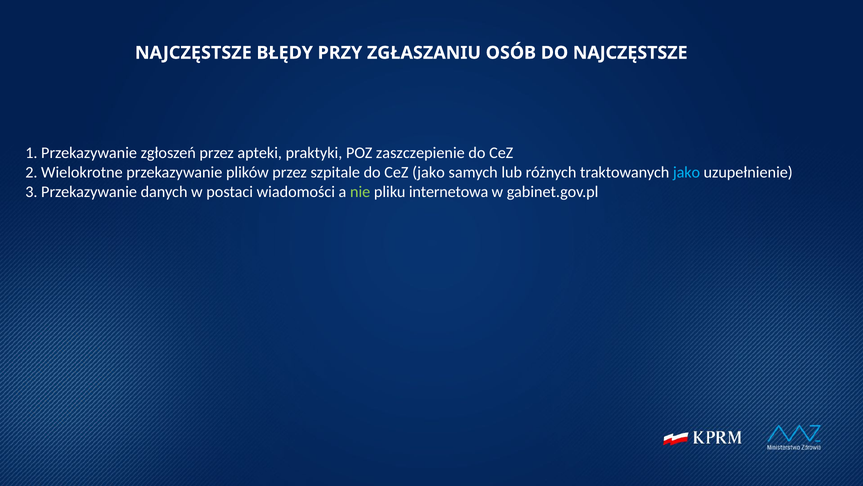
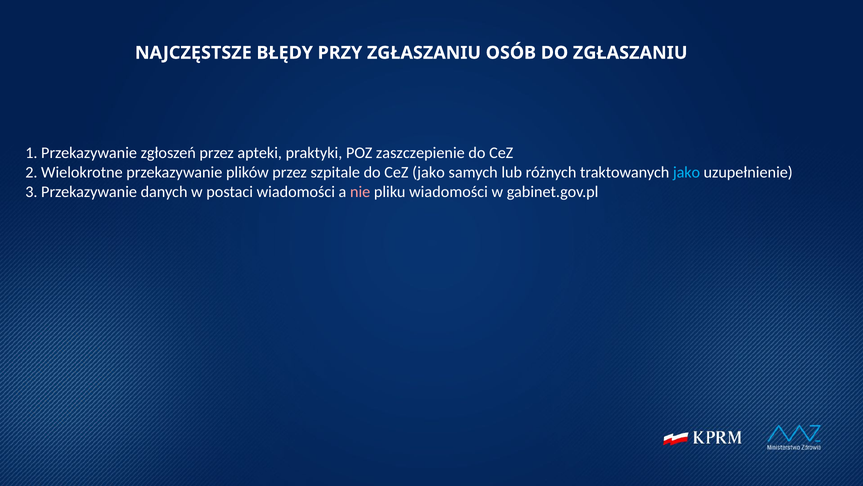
DO NAJCZĘSTSZE: NAJCZĘSTSZE -> ZGŁASZANIU (630, 53)
nie colour: light green -> pink (360, 192)
pliku internetowa: internetowa -> wiadomości (449, 192)
